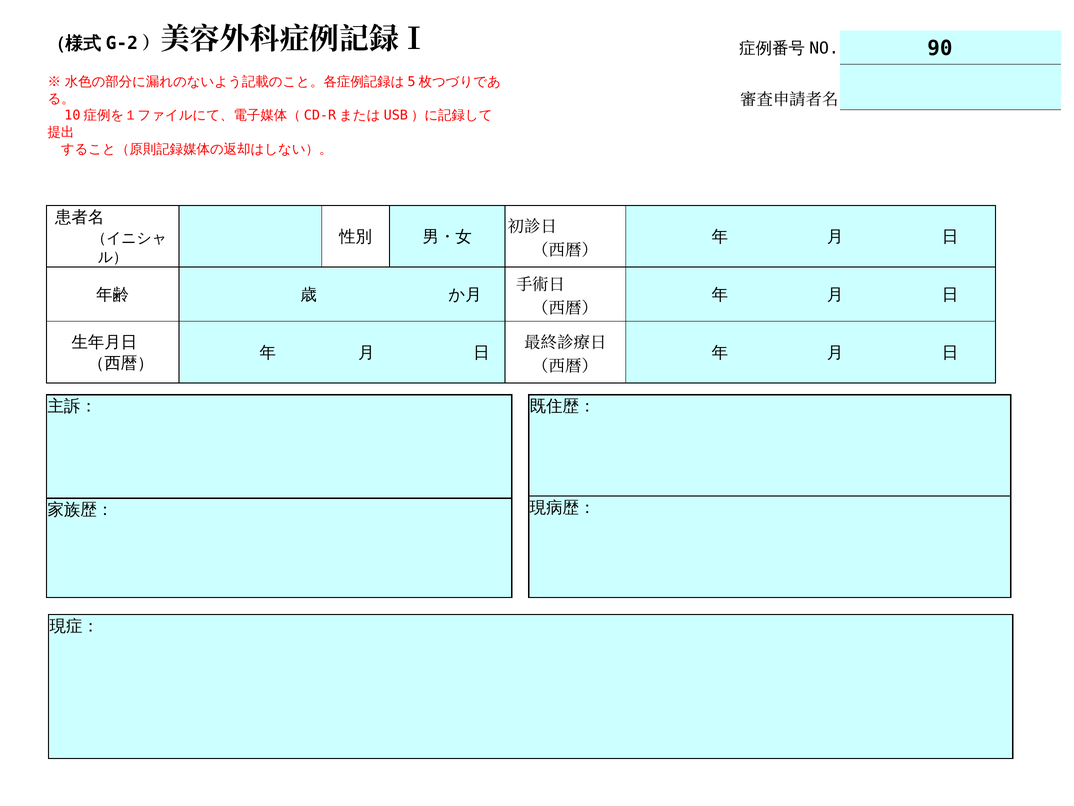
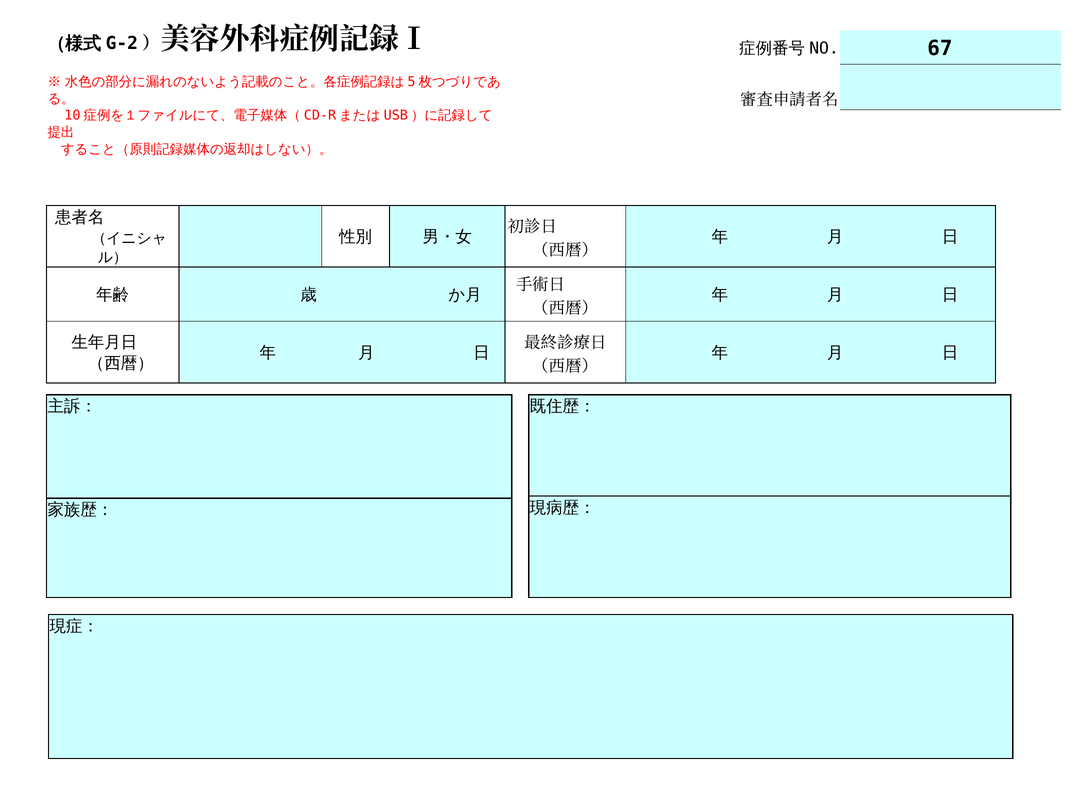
90: 90 -> 67 (940, 48)
